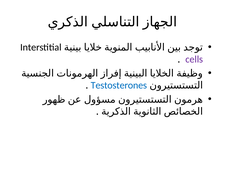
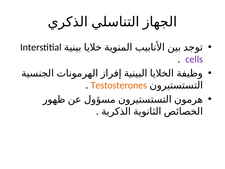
Testosterones colour: blue -> orange (119, 85)
